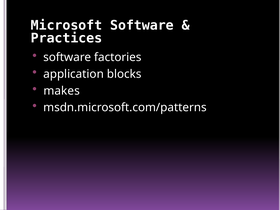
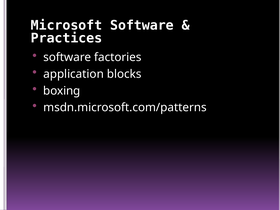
makes: makes -> boxing (62, 91)
